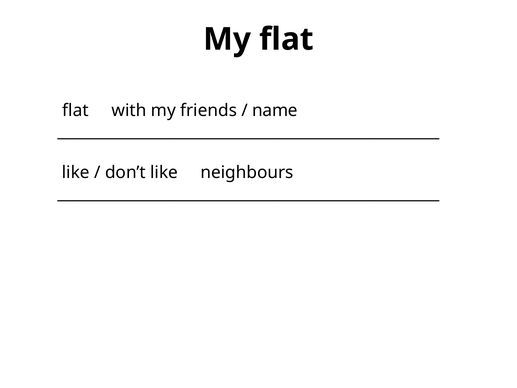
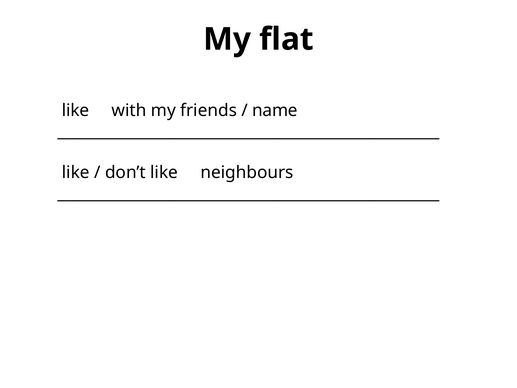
flat: flat -> like (76, 110)
